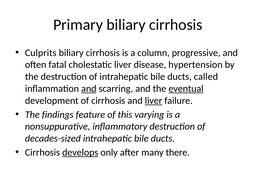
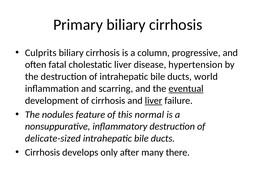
called: called -> world (206, 77)
and underline: present -> none (89, 89)
findings: findings -> nodules (58, 115)
varying: varying -> normal (149, 115)
decades-sized: decades-sized -> delicate-sized (53, 138)
develops underline: present -> none (80, 152)
